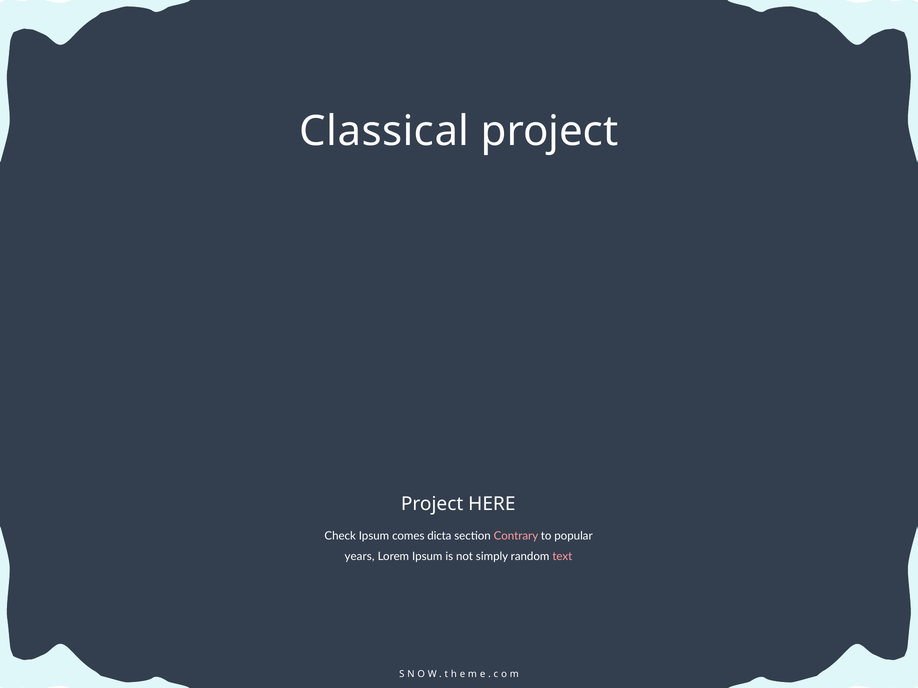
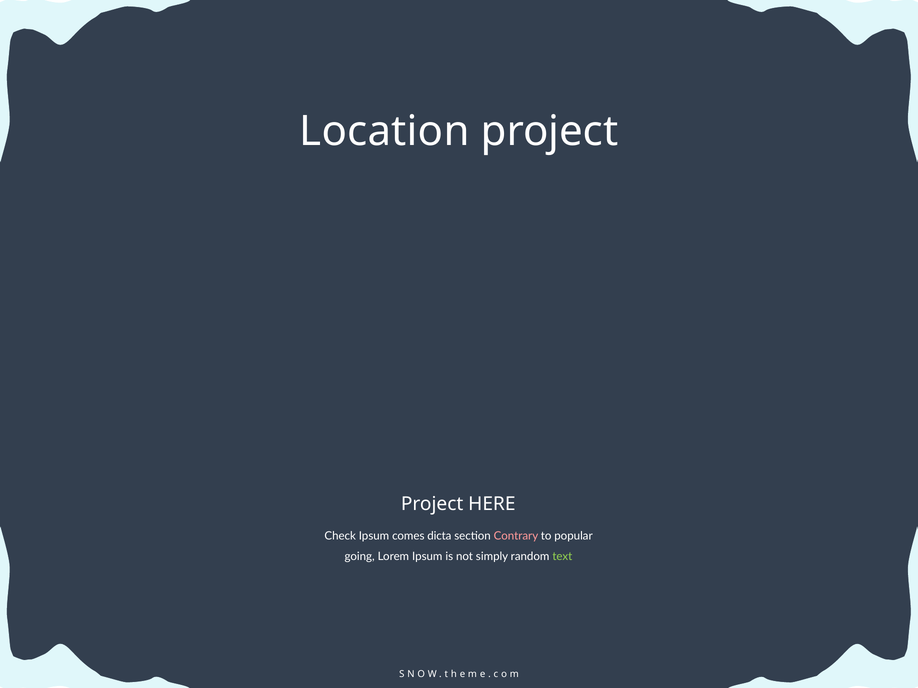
Classical: Classical -> Location (384, 132)
years: years -> going (360, 557)
text colour: pink -> light green (562, 557)
